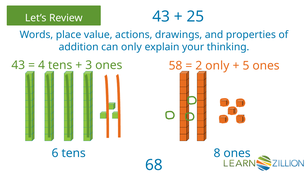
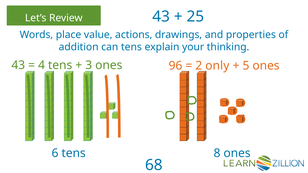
can only: only -> tens (131, 47)
58: 58 -> 96 (175, 66)
